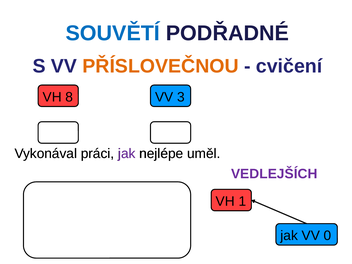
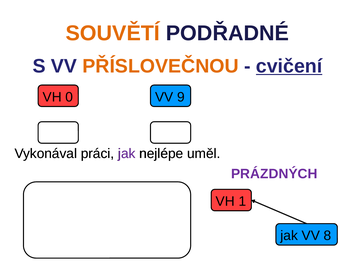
SOUVĚTÍ colour: blue -> orange (113, 33)
cvičení underline: none -> present (289, 66)
8: 8 -> 0 (69, 97)
3: 3 -> 9 (181, 97)
VEDLEJŠÍCH: VEDLEJŠÍCH -> PRÁZDNÝCH (274, 174)
0: 0 -> 8 (328, 236)
